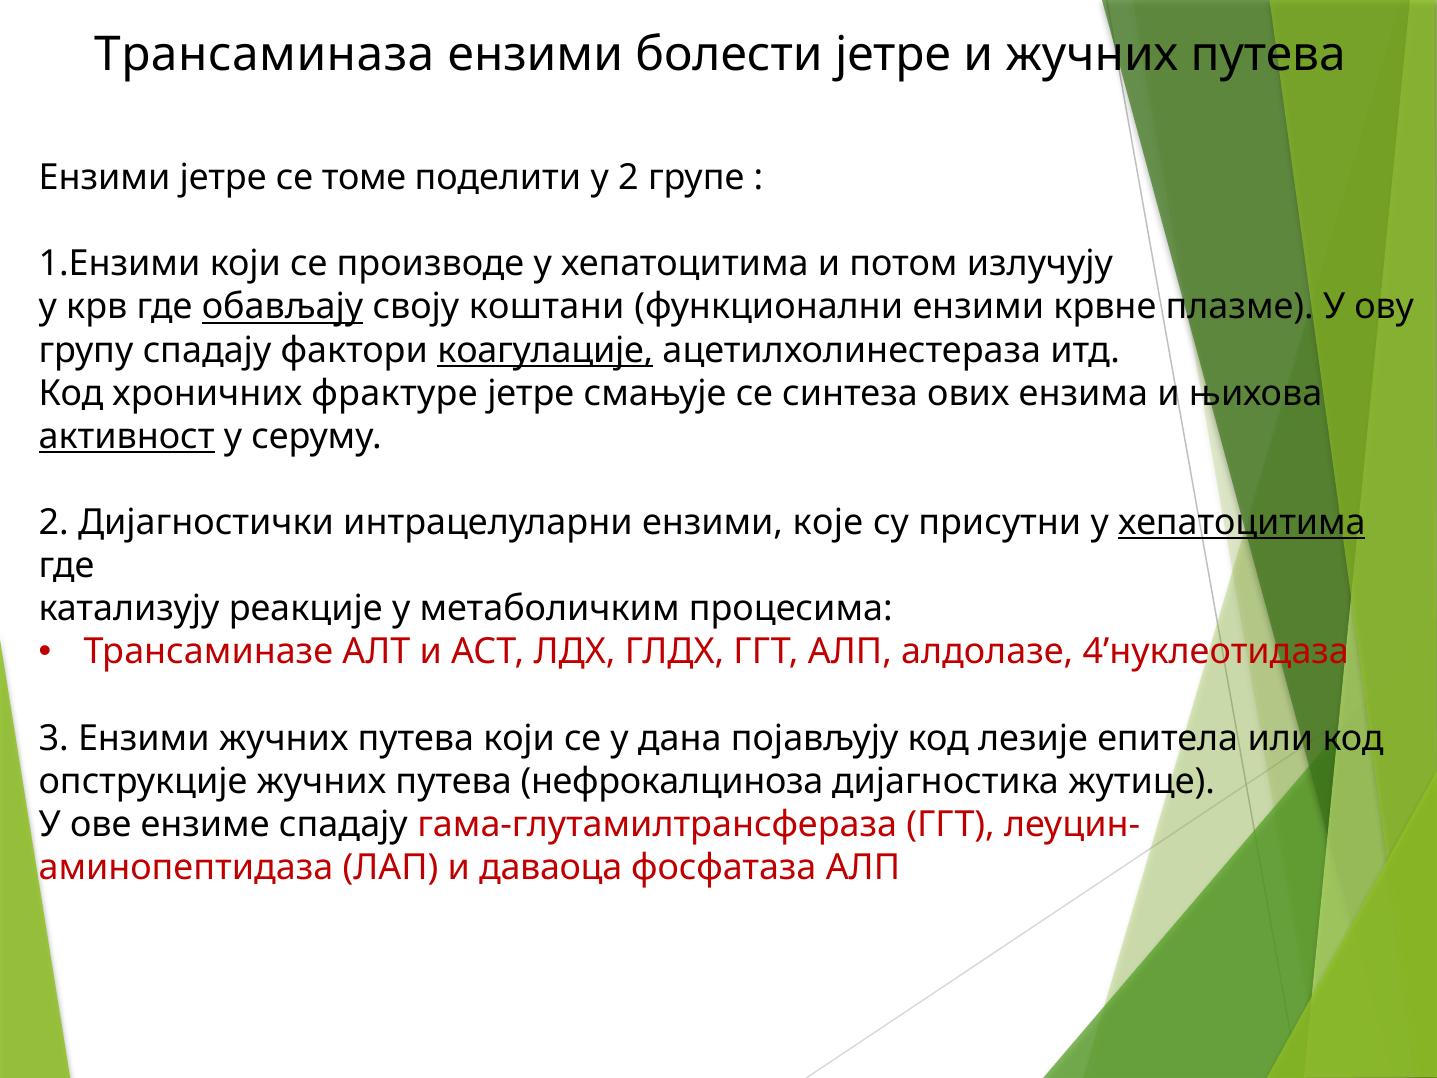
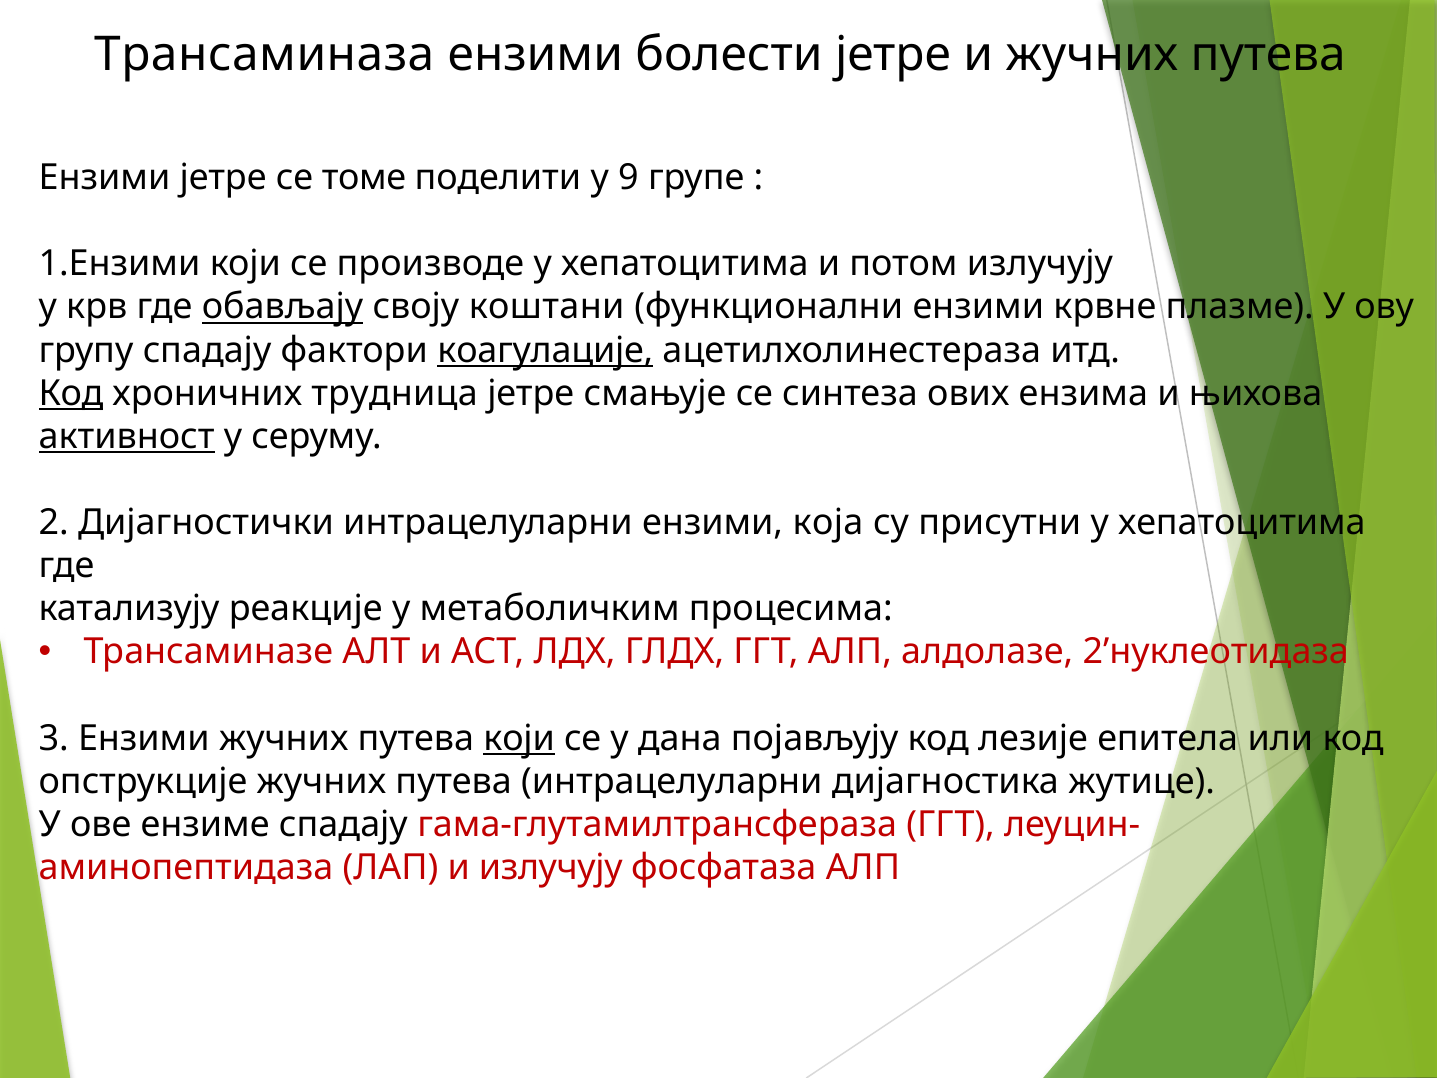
у 2: 2 -> 9 (628, 178)
Код underline: none -> present (71, 393)
фрактуре: фрактуре -> трудница (395, 393)
које: које -> која (828, 523)
хепатоцитима underline: present -> none (1242, 523)
4’нуклеотидаза: 4’нуклеотидаза -> 2’нуклеотидаза (1216, 652)
који underline: none -> present (519, 738)
путева нефрокалциноза: нефрокалциноза -> интрацелуларни (672, 781)
и даваоца: даваоца -> излучују (551, 867)
